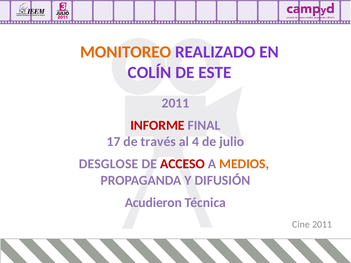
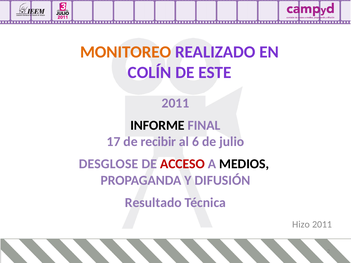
INFORME colour: red -> black (157, 125)
través: través -> recibir (158, 142)
4: 4 -> 6 (196, 142)
MEDIOS colour: orange -> black (244, 164)
Acudieron: Acudieron -> Resultado (153, 203)
Cine: Cine -> Hizo (301, 225)
